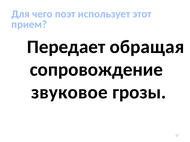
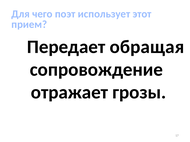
звуковое: звуковое -> отражает (69, 93)
